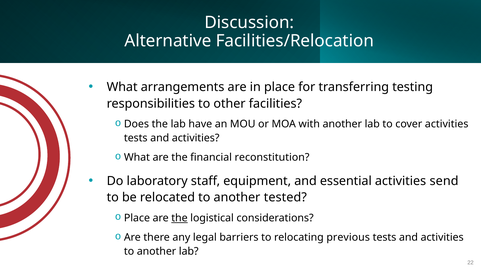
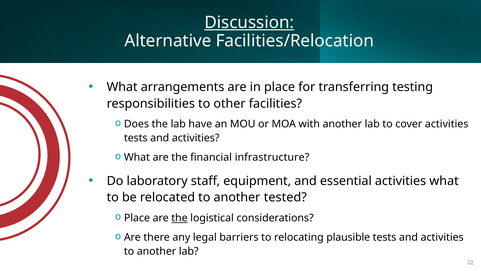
Discussion underline: none -> present (249, 23)
reconstitution: reconstitution -> infrastructure (272, 157)
activities send: send -> what (444, 181)
previous: previous -> plausible (348, 237)
